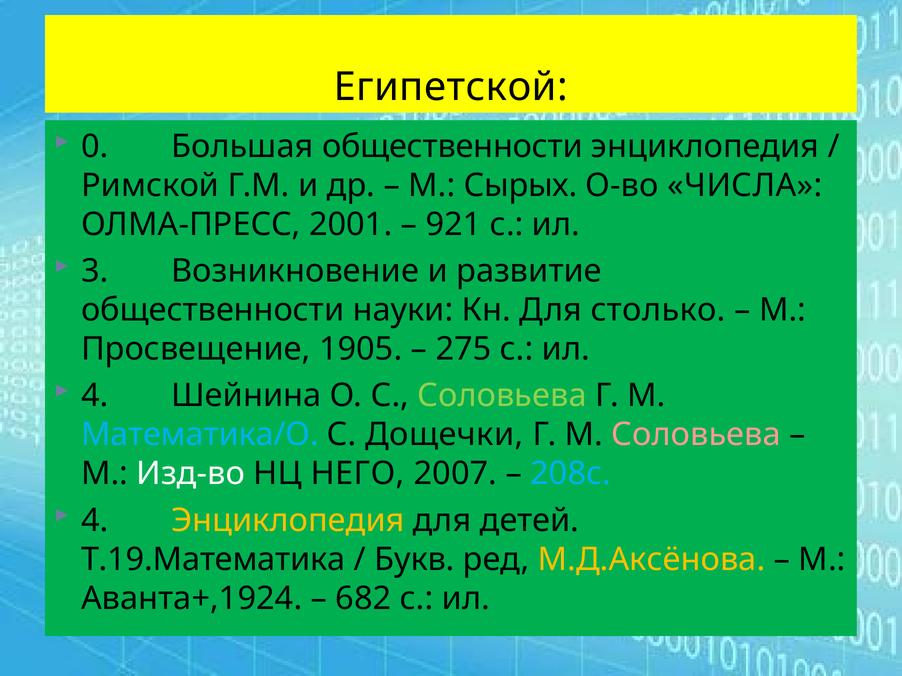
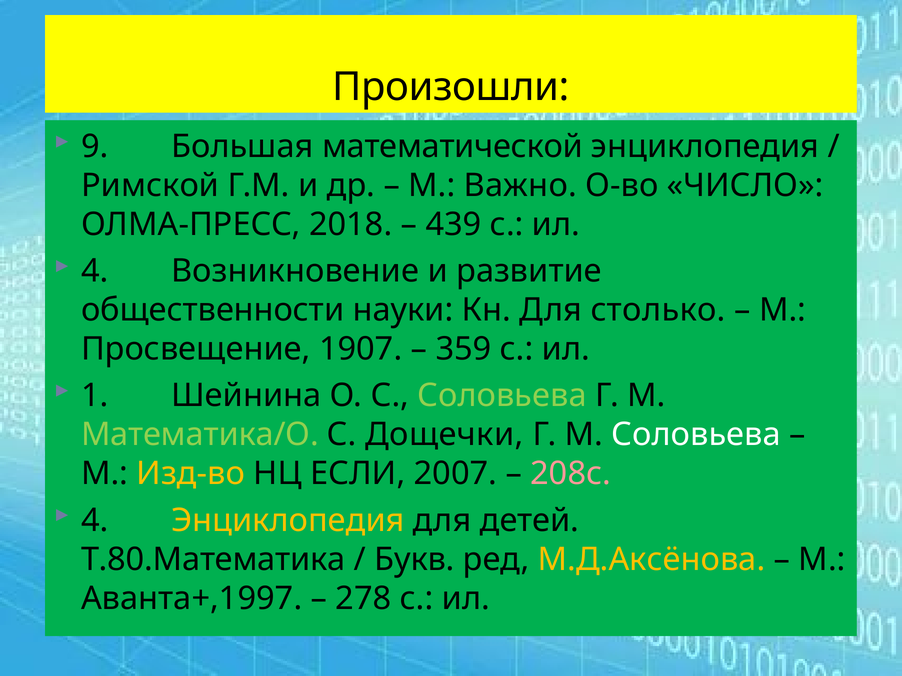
Египетской: Египетской -> Произошли (451, 87)
0: 0 -> 9 (95, 147)
Большая общественности: общественности -> математической (452, 147)
Сырых: Сырых -> Важно (520, 186)
ЧИСЛА: ЧИСЛА -> ЧИСЛО (745, 186)
2001: 2001 -> 2018 (351, 225)
921: 921 -> 439 (453, 225)
3: 3 -> 4 (95, 271)
1905: 1905 -> 1907 (361, 349)
275: 275 -> 359 (463, 349)
4: 4 -> 1 (95, 396)
Математика/О colour: light blue -> light green (200, 435)
Соловьева colour: pink -> white (696, 435)
Изд-во colour: white -> yellow (191, 474)
НЕГО: НЕГО -> ЕСЛИ (358, 474)
208с colour: light blue -> pink (571, 474)
Т.19.Математика: Т.19.Математика -> Т.80.Математика (213, 560)
Аванта+,1924: Аванта+,1924 -> Аванта+,1997 (192, 599)
682: 682 -> 278 (363, 599)
